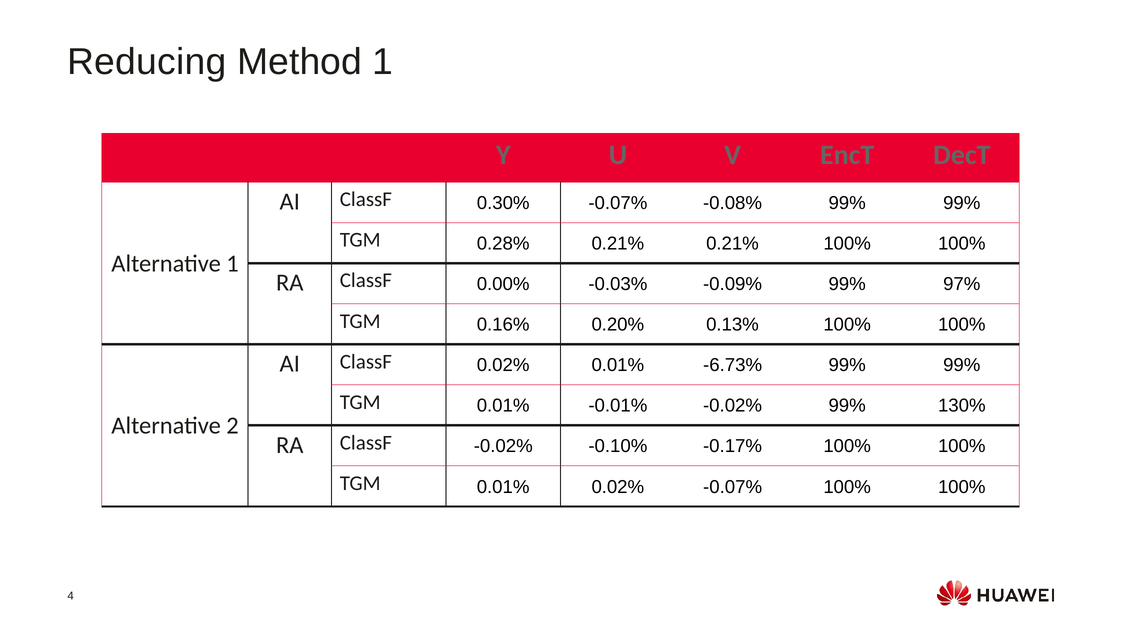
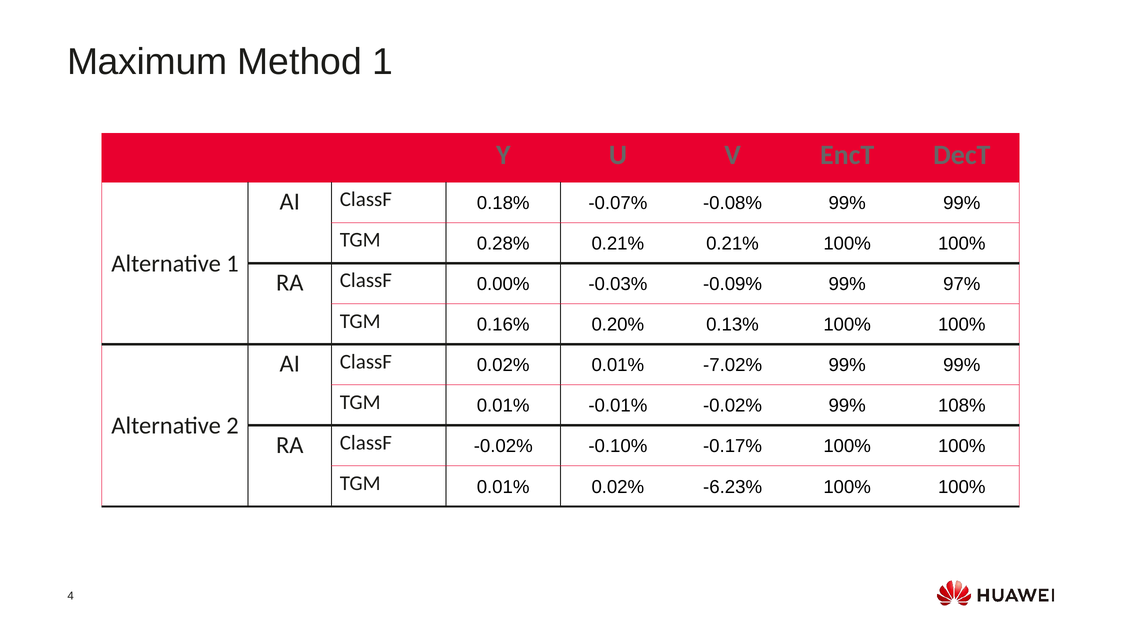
Reducing: Reducing -> Maximum (147, 62)
0.30%: 0.30% -> 0.18% (503, 203)
-6.73%: -6.73% -> -7.02% (733, 365)
130%: 130% -> 108% (962, 406)
0.02% -0.07%: -0.07% -> -6.23% (733, 487)
